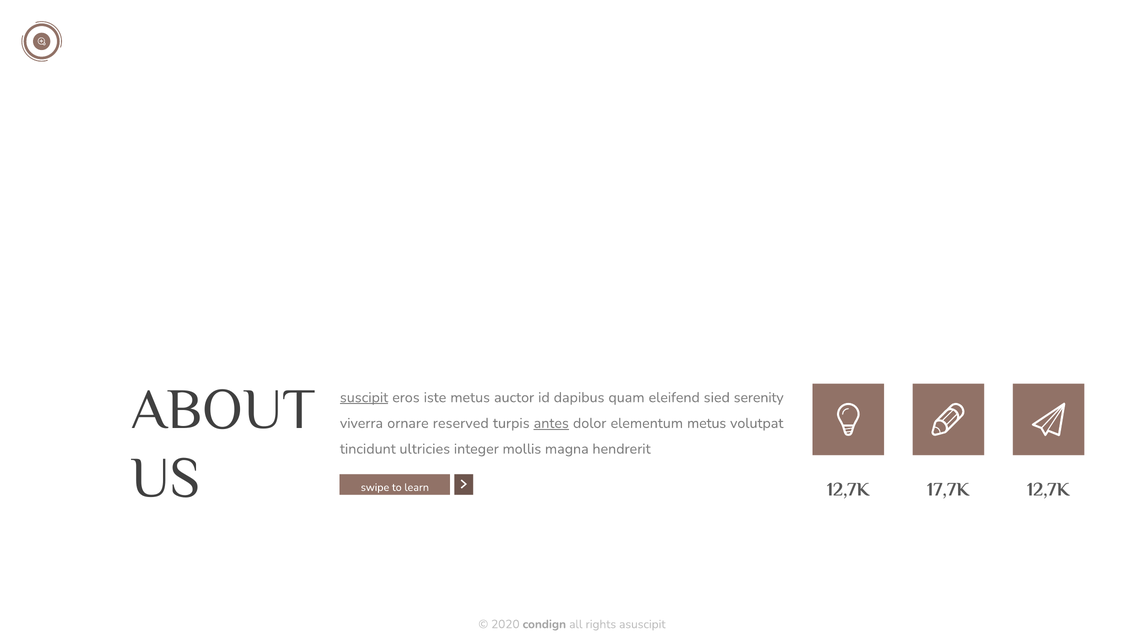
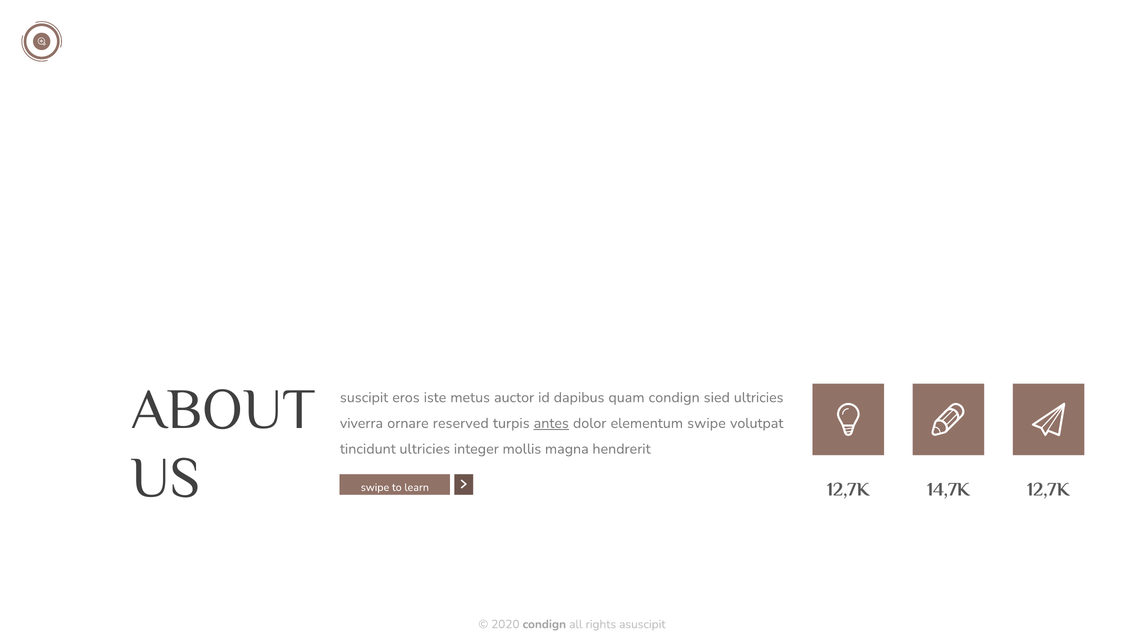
suscipit underline: present -> none (364, 398)
quam eleifend: eleifend -> condign (674, 398)
sied serenity: serenity -> ultricies (759, 398)
elementum metus: metus -> swipe (706, 423)
17,7K: 17,7K -> 14,7K (948, 490)
